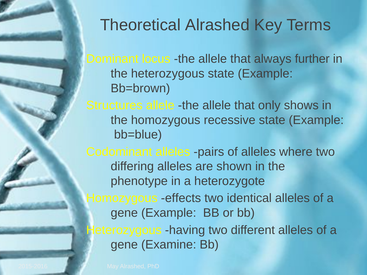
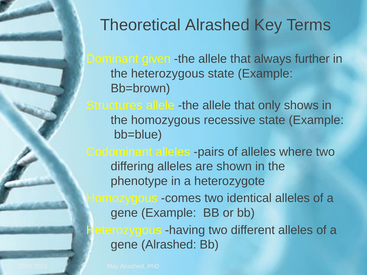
locus: locus -> given (156, 59)
effects: effects -> comes (181, 198)
gene Examine: Examine -> Alrashed (169, 245)
